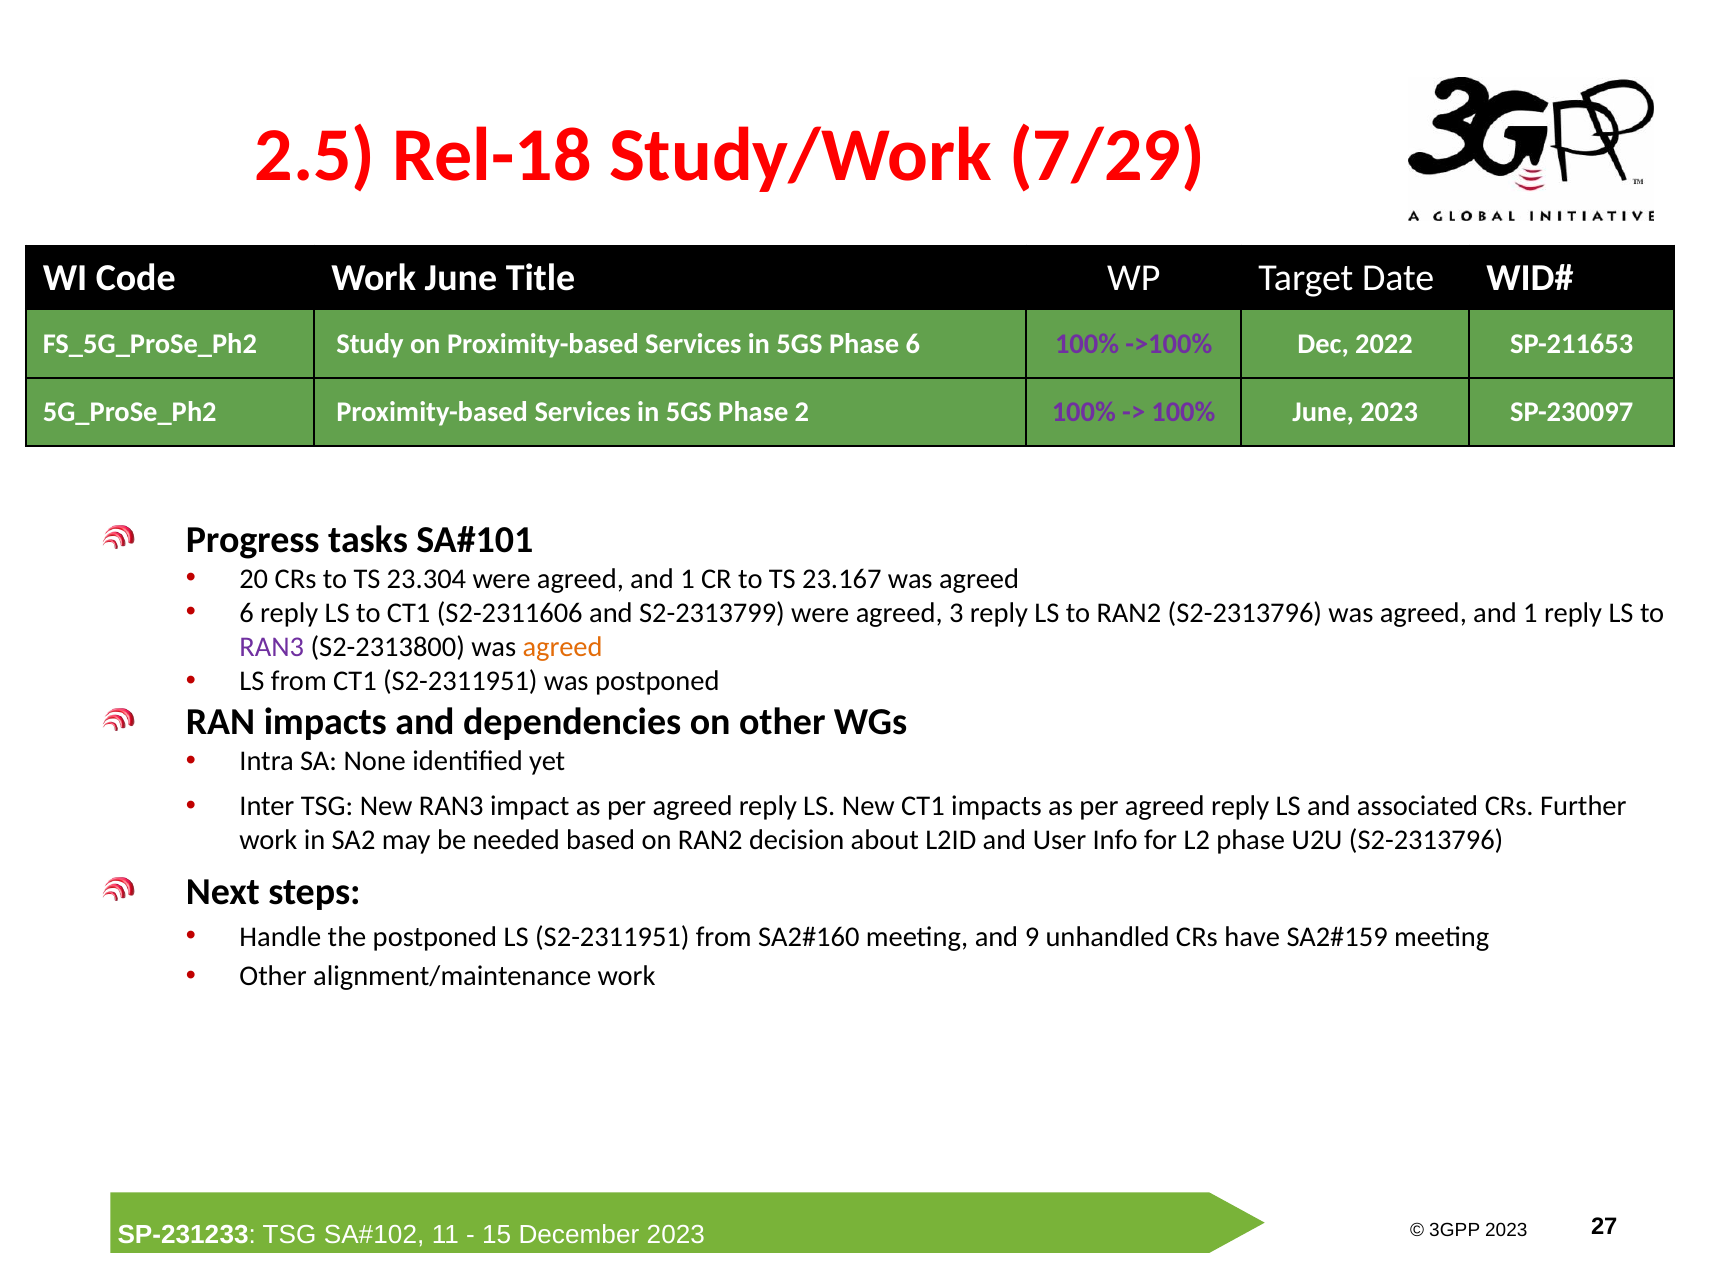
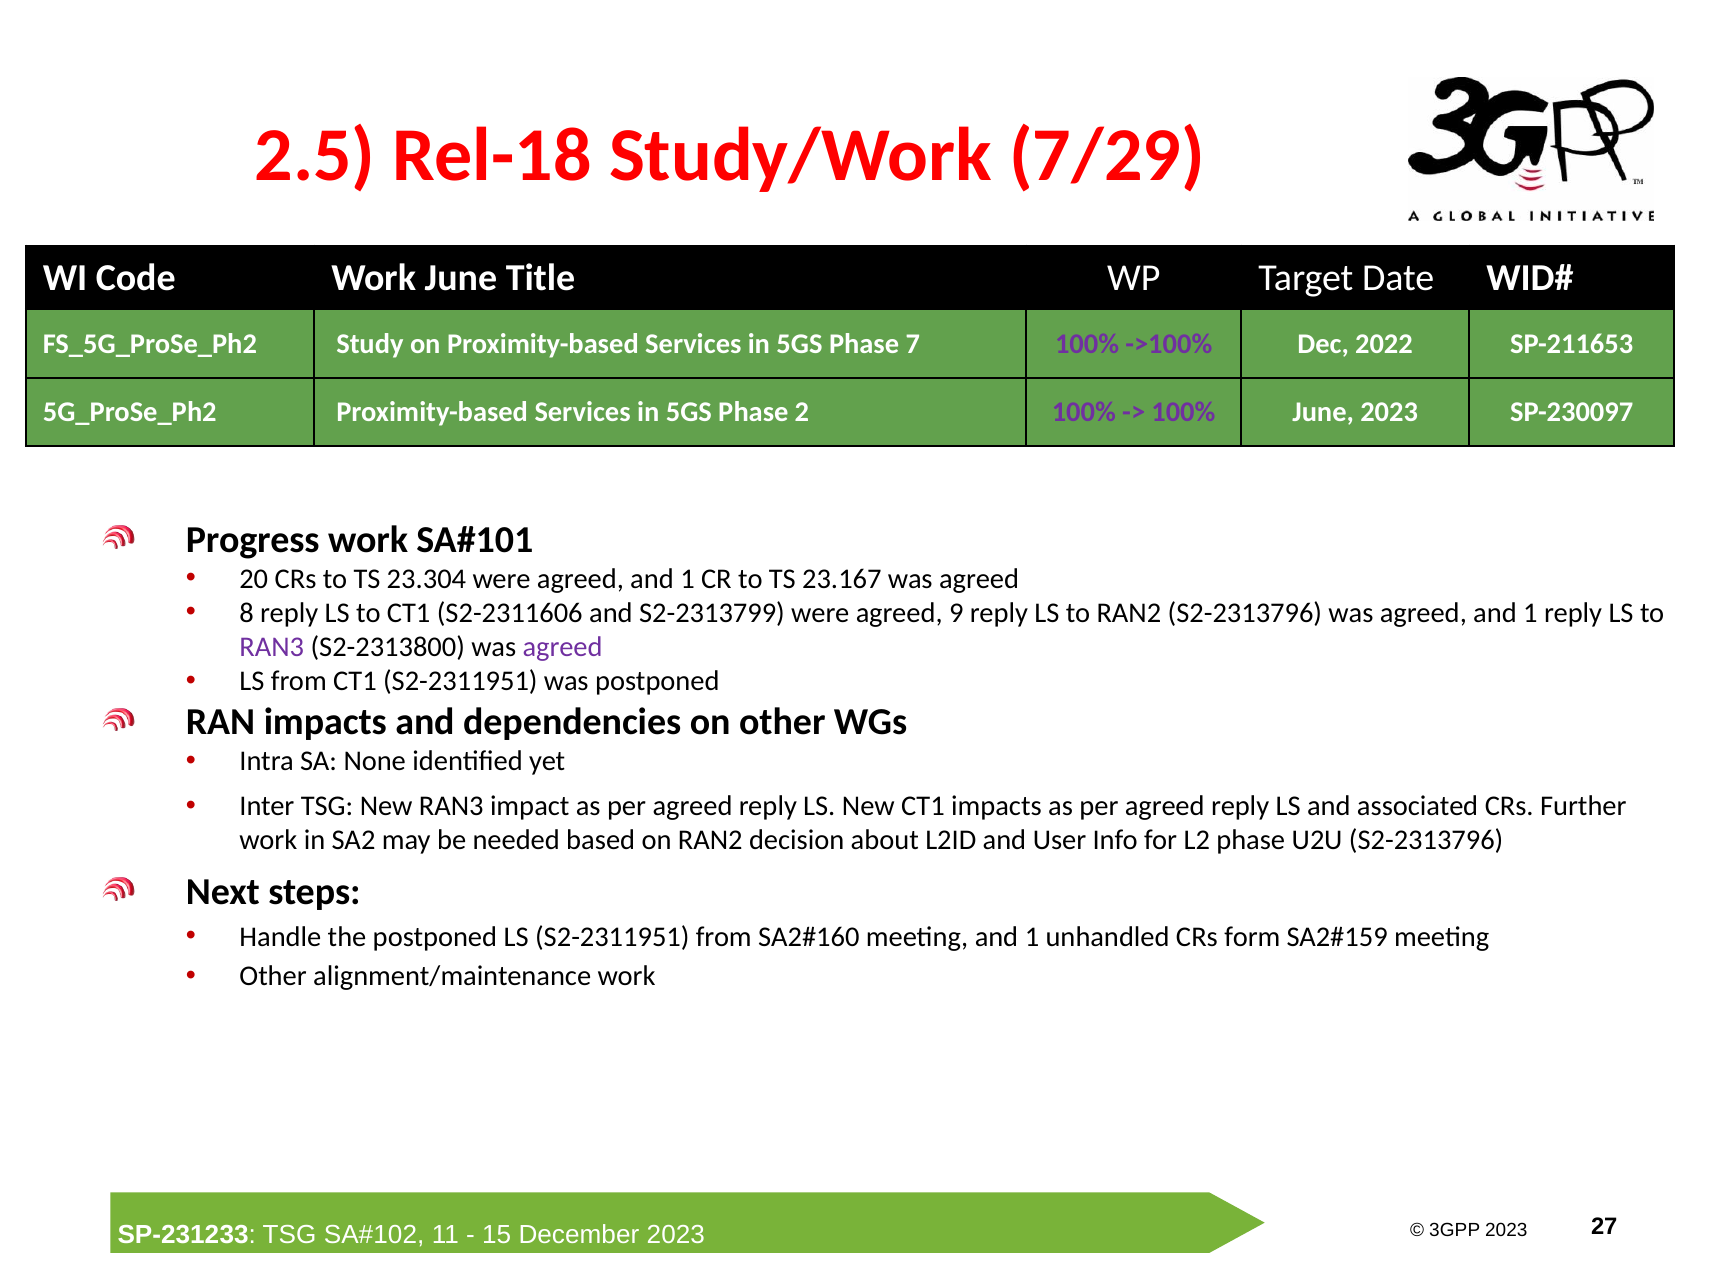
Phase 6: 6 -> 7 (913, 344)
Progress tasks: tasks -> work (368, 540)
6: 6 -> 8 (247, 613)
3: 3 -> 9 (956, 613)
agreed colour: orange -> purple (563, 647)
meeting and 9: 9 -> 1 (1032, 937)
have: have -> form (1252, 937)
